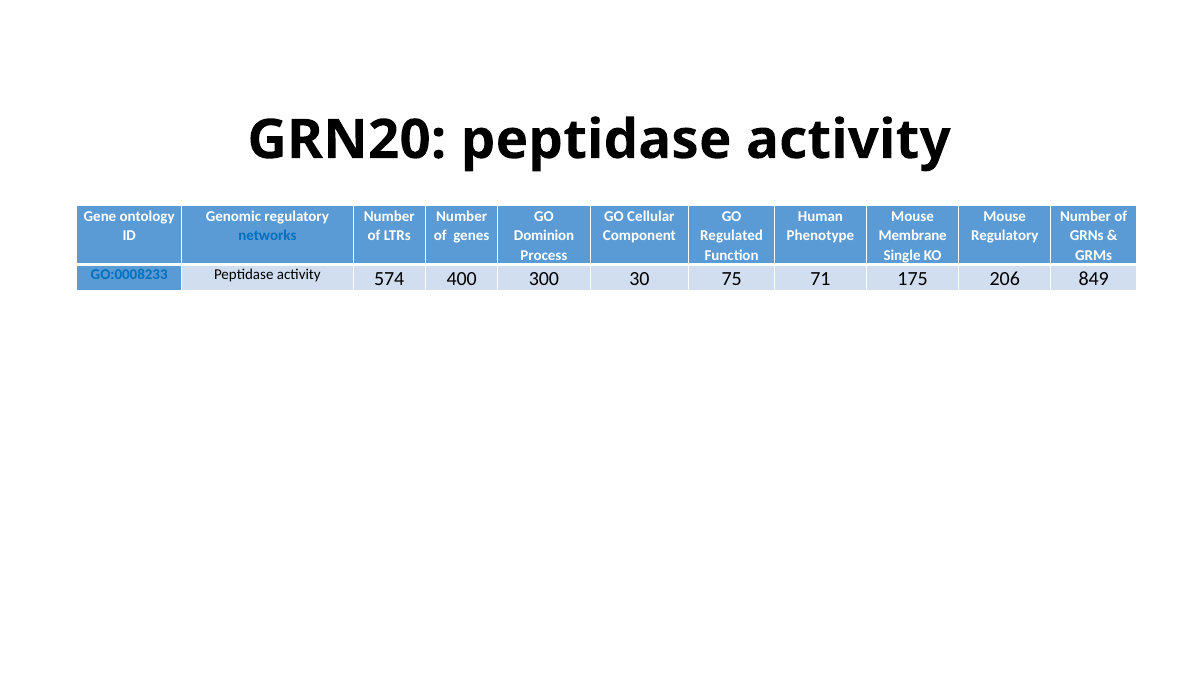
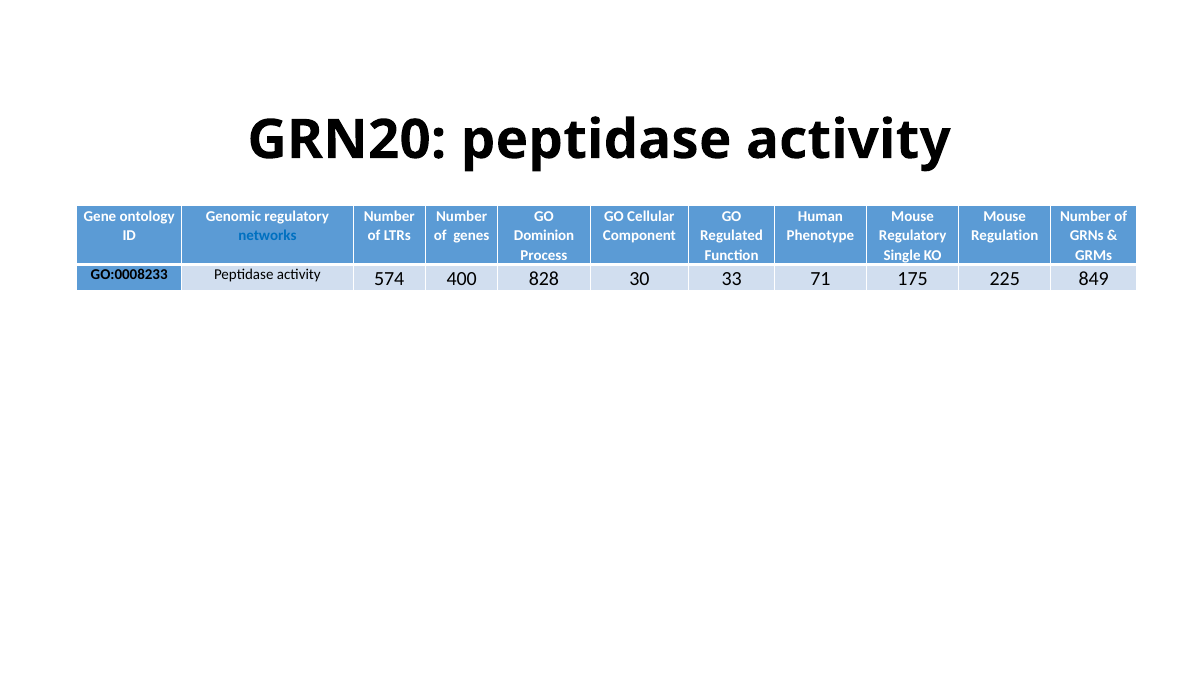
Membrane: Membrane -> Regulatory (913, 236)
Regulatory: Regulatory -> Regulation (1005, 236)
GO:0008233 colour: blue -> black (129, 275)
300: 300 -> 828 (544, 278)
75: 75 -> 33 (732, 278)
206: 206 -> 225 (1005, 278)
